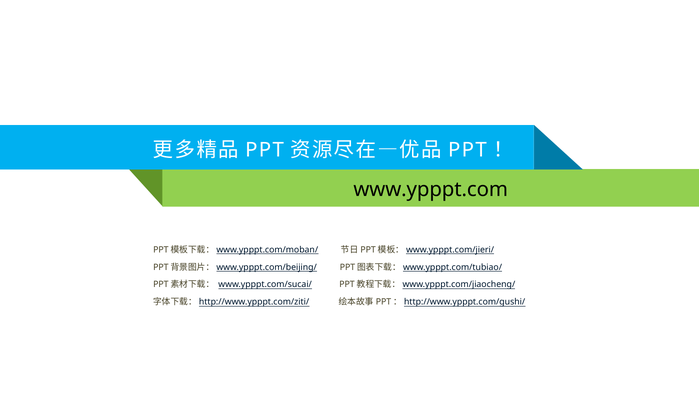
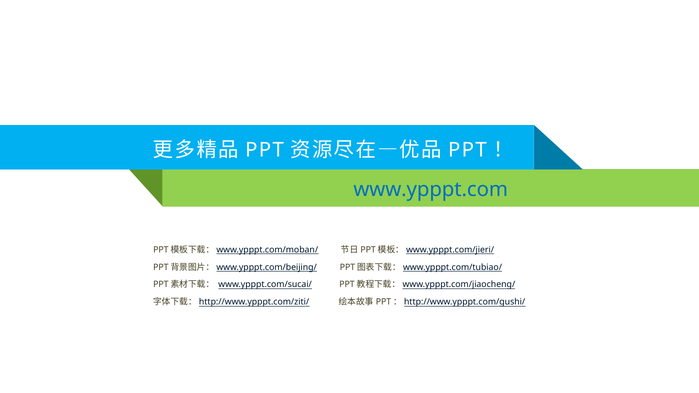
www.ypppt.com colour: black -> blue (431, 189)
